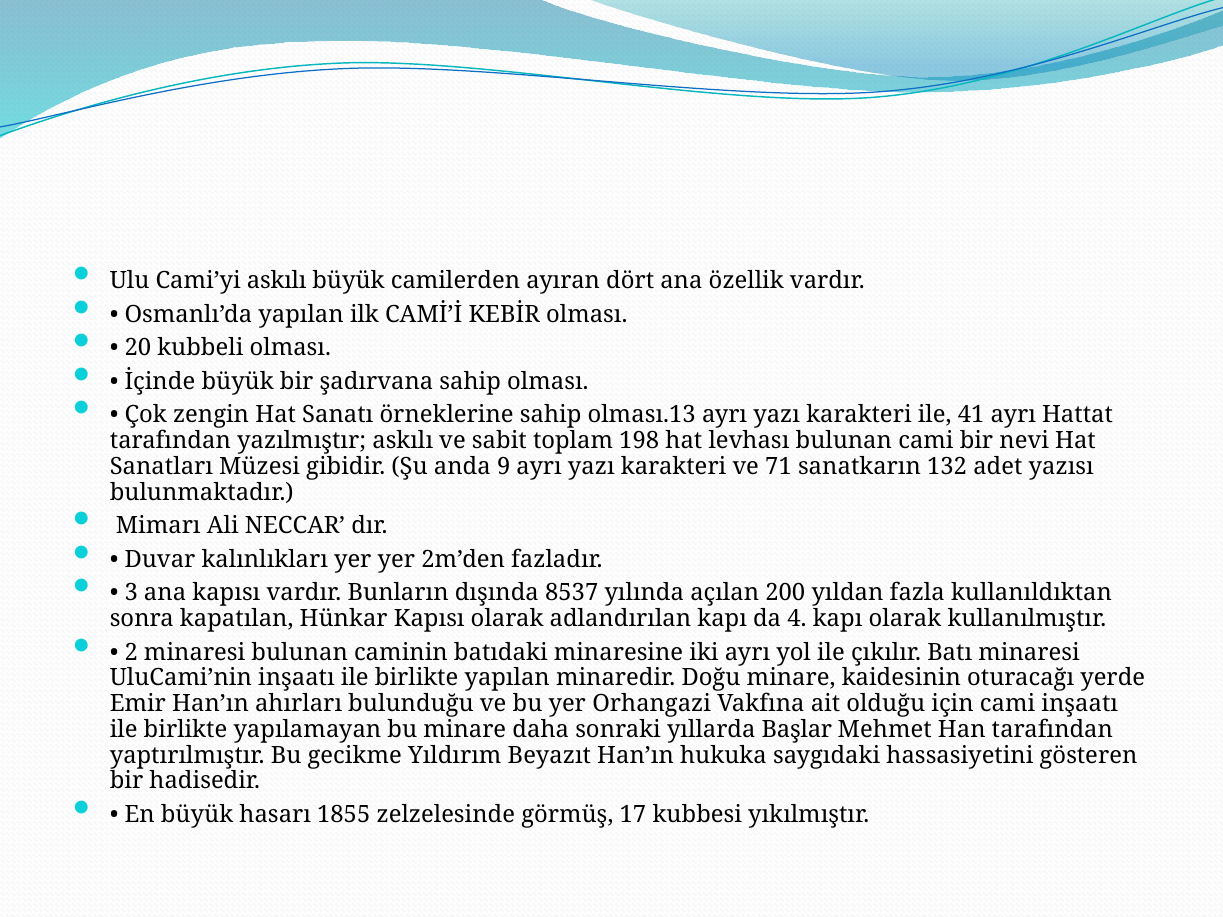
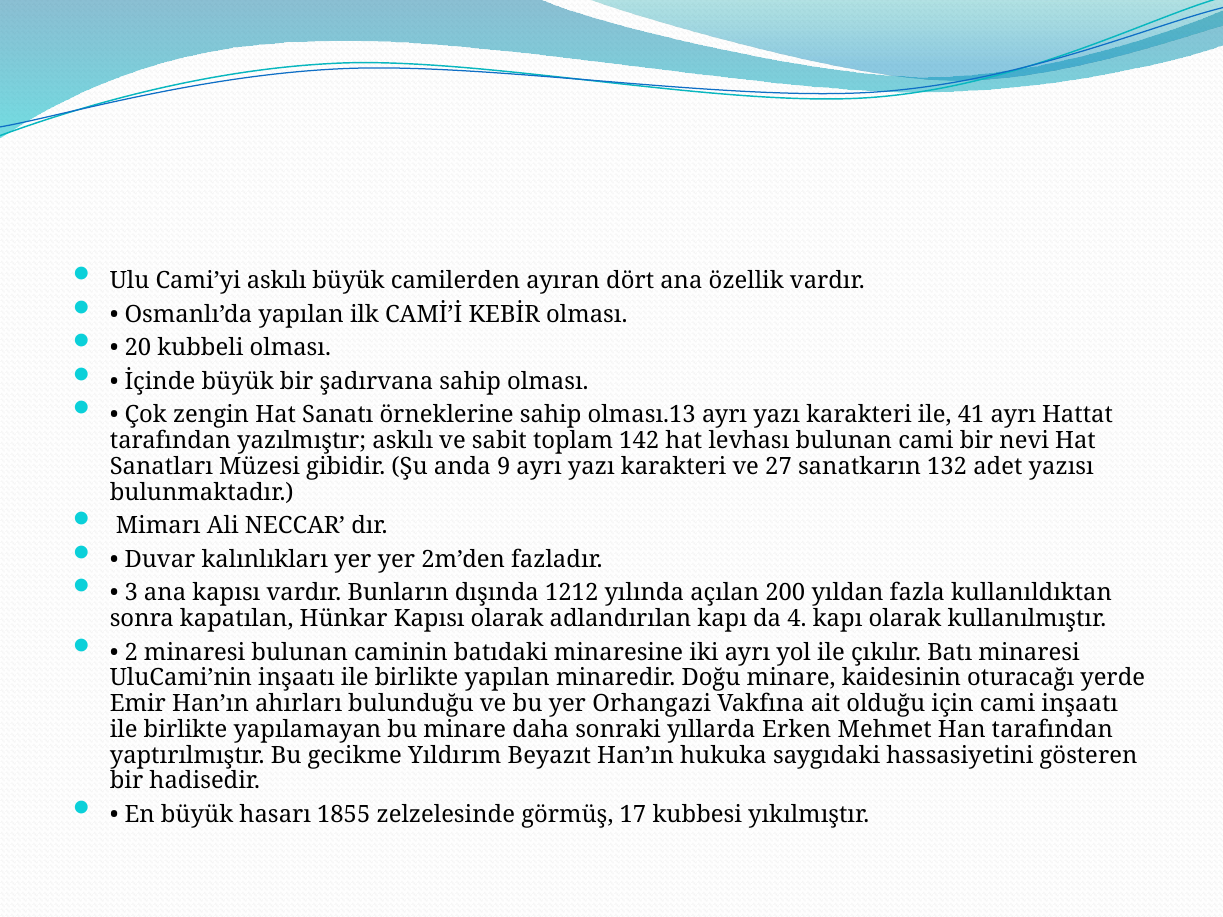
198: 198 -> 142 (639, 441)
71: 71 -> 27 (778, 467)
8537: 8537 -> 1212 (572, 593)
Başlar: Başlar -> Erken (797, 730)
